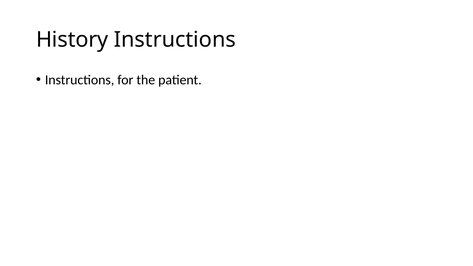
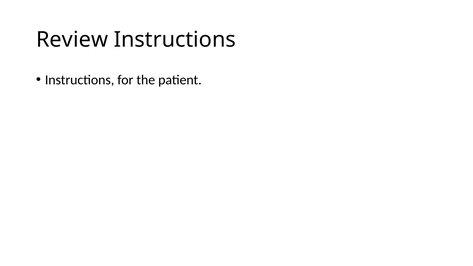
History: History -> Review (72, 40)
